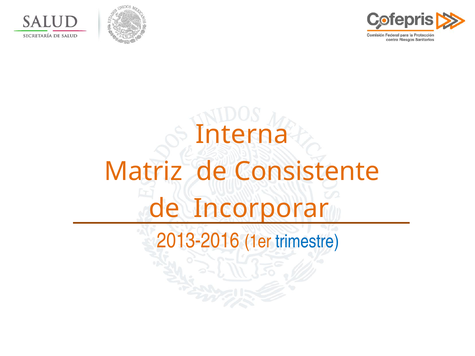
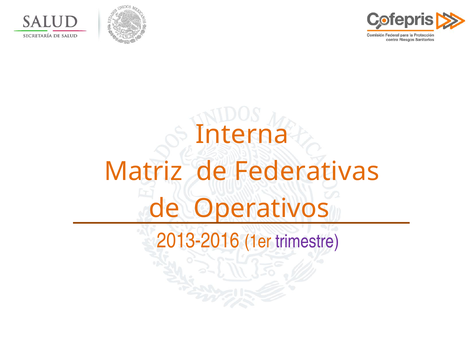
Consistente: Consistente -> Federativas (307, 172)
Incorporar: Incorporar -> Operativos (261, 208)
trimestre colour: blue -> purple (307, 242)
